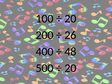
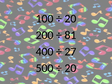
26: 26 -> 81 (70, 35)
48: 48 -> 27 (70, 52)
